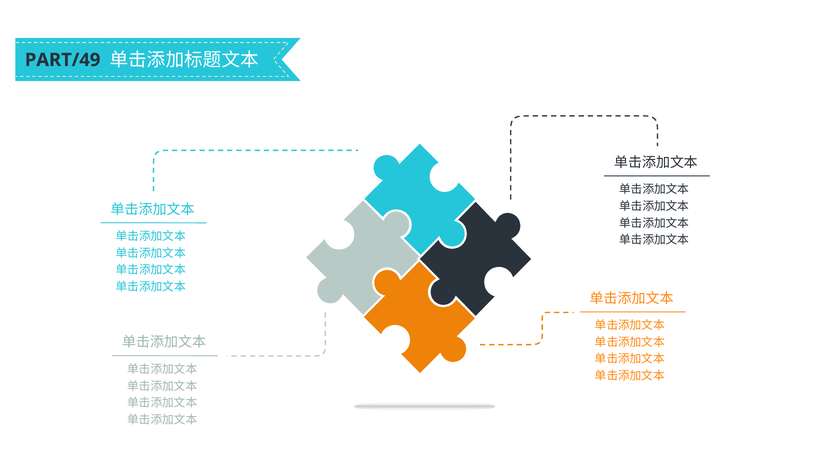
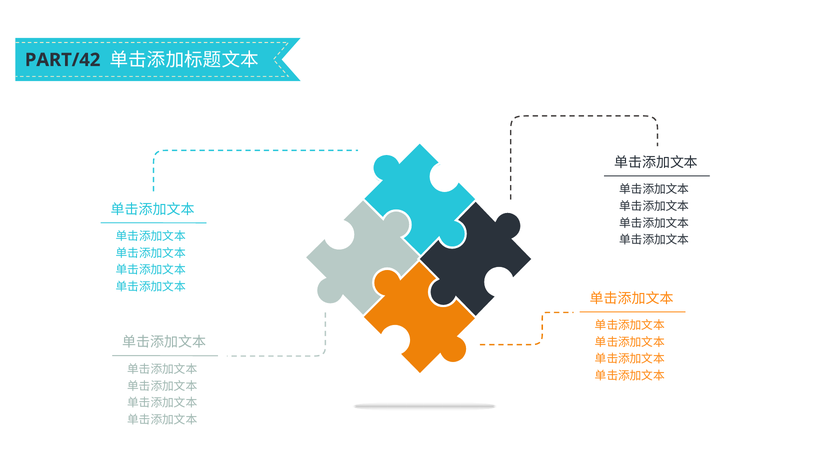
PART/49: PART/49 -> PART/42 (63, 60)
